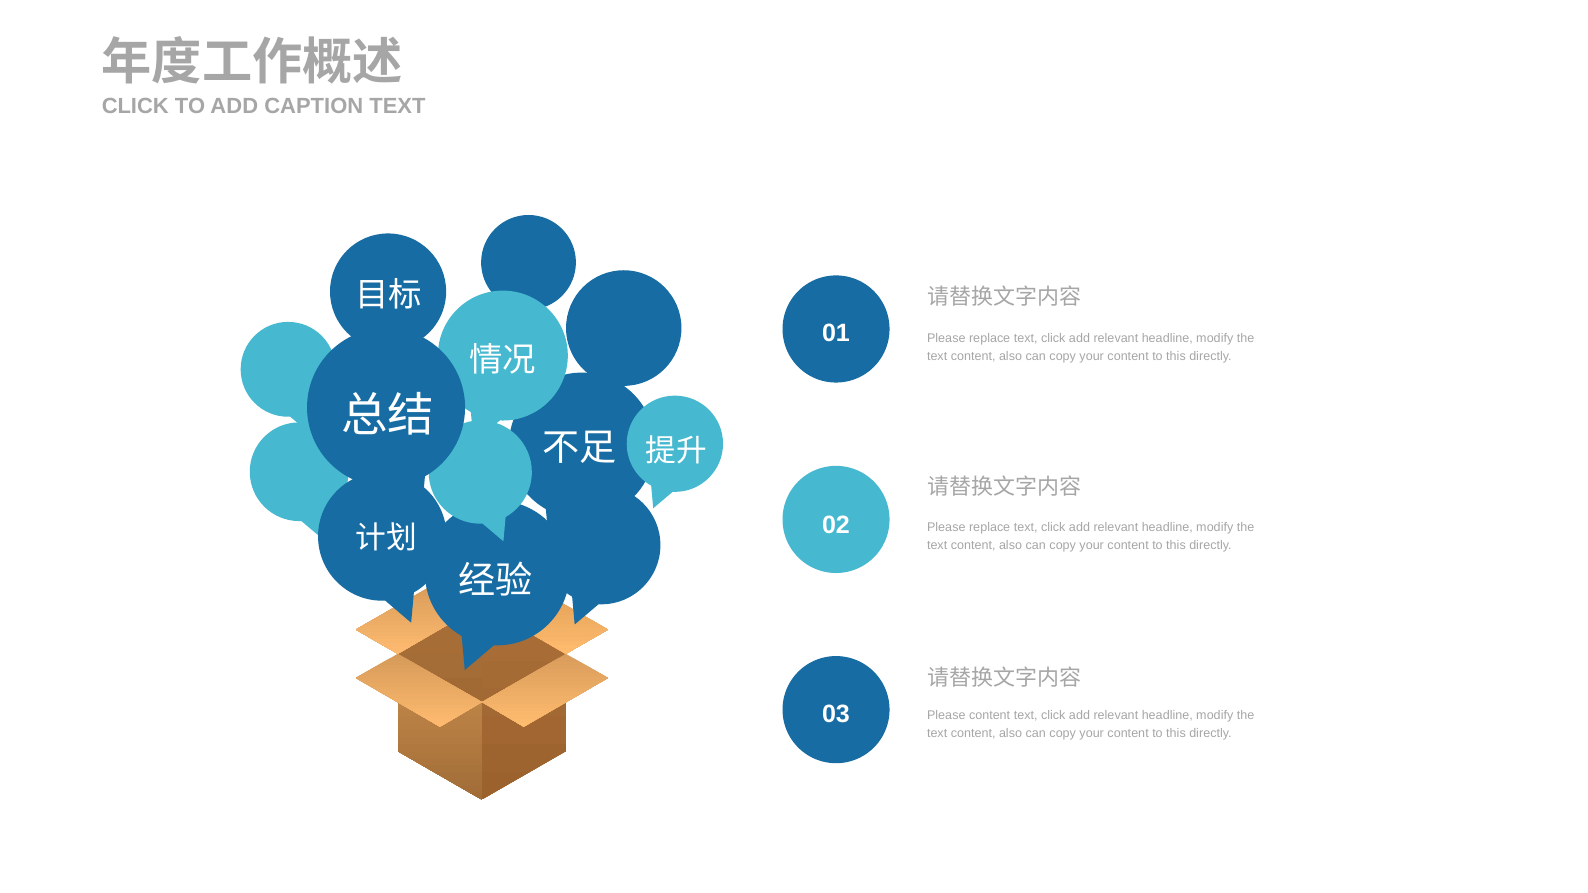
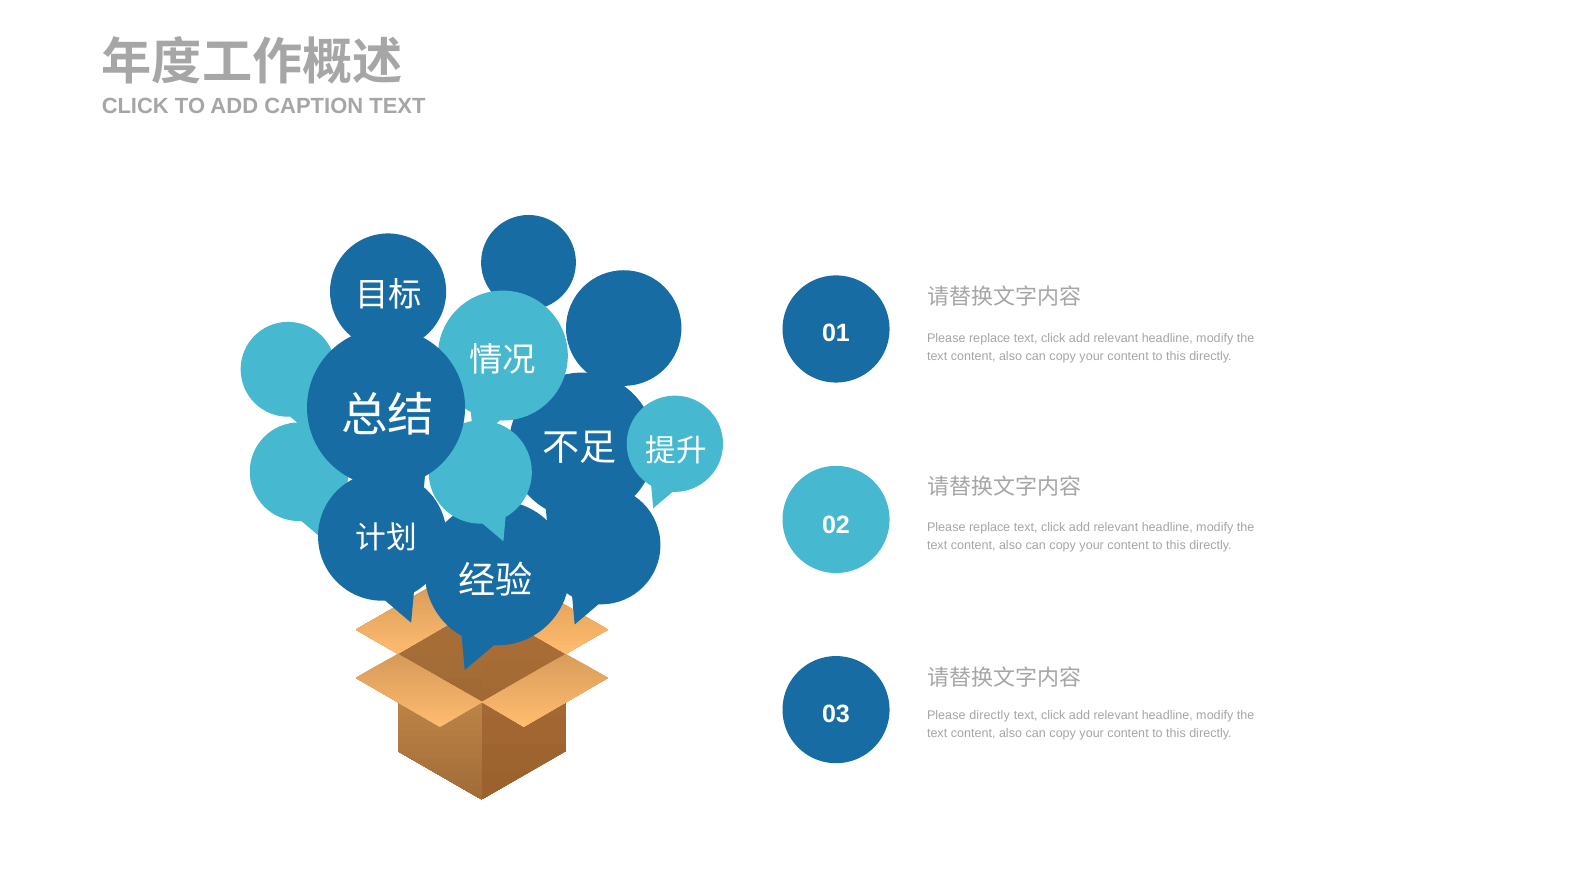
Please content: content -> directly (990, 715)
